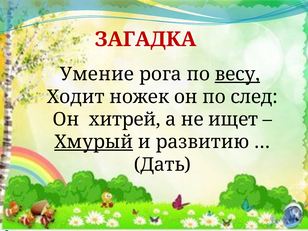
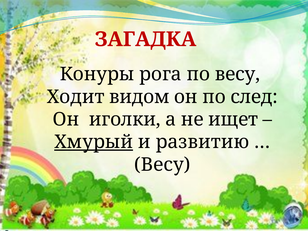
Умение: Умение -> Конуры (97, 74)
весу underline: present -> none (237, 74)
ножек: ножек -> видом (139, 97)
хитрей: хитрей -> иголки (125, 119)
Дать: Дать -> Весу (162, 165)
